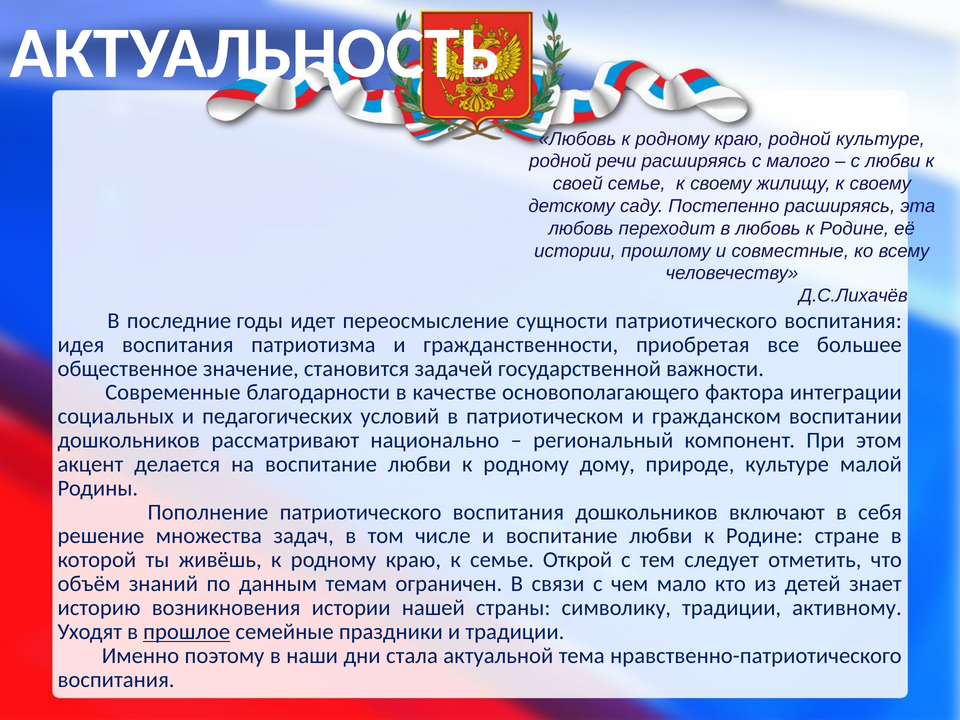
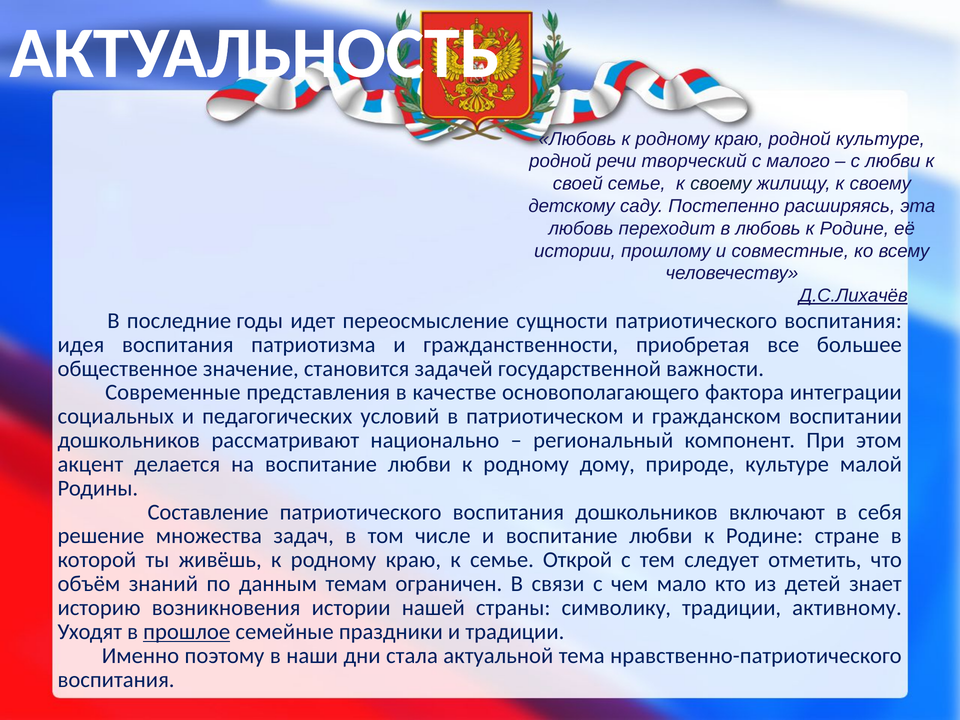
речи расширяясь: расширяясь -> творческий (694, 161)
Д.С.Лихачёв underline: none -> present (853, 296)
благодарности: благодарности -> представления (318, 392)
Пополнение: Пополнение -> Составление (208, 512)
